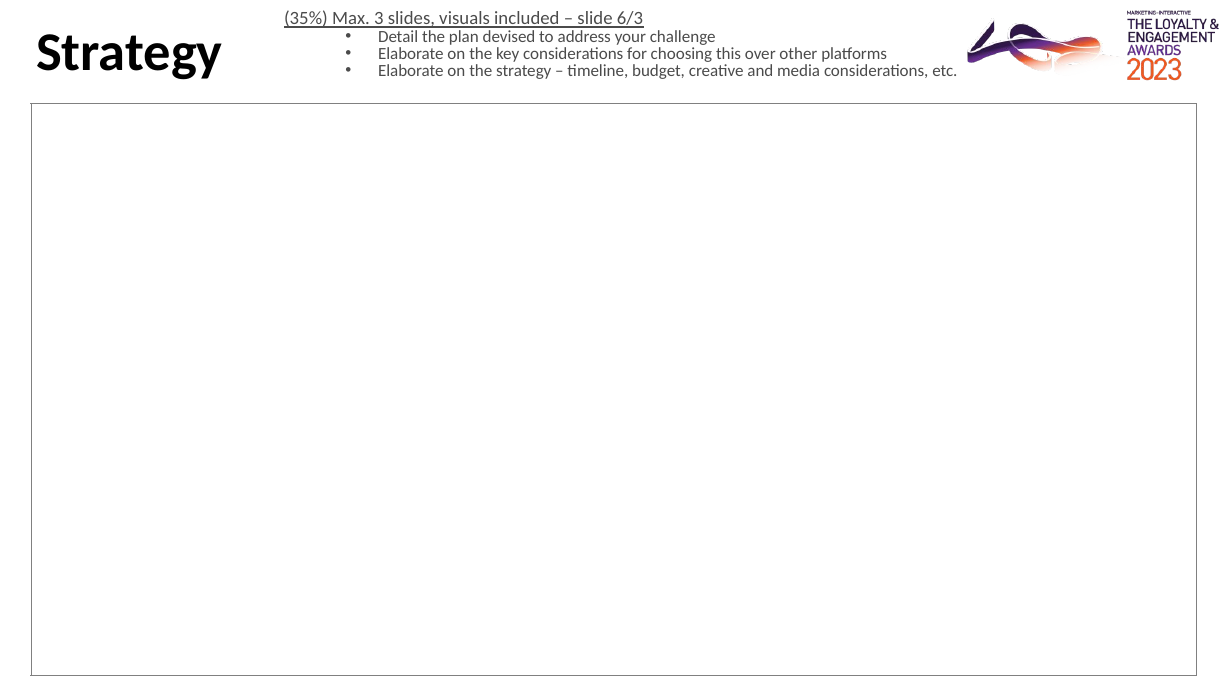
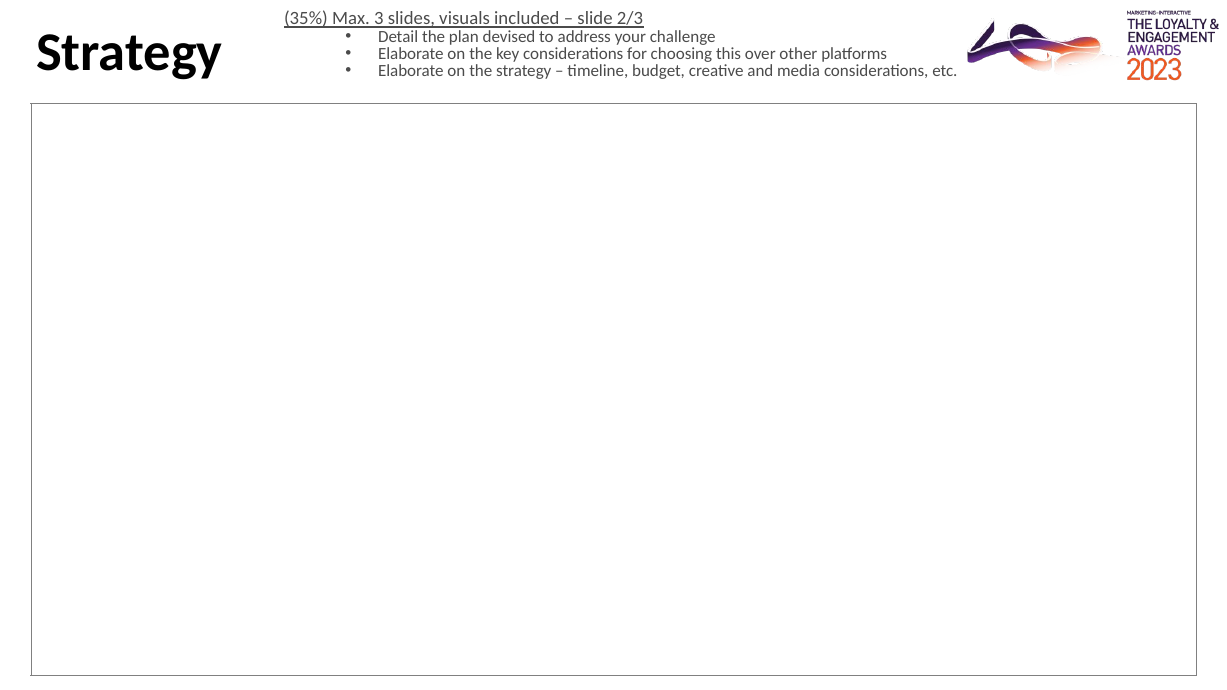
6/3: 6/3 -> 2/3 (630, 19)
